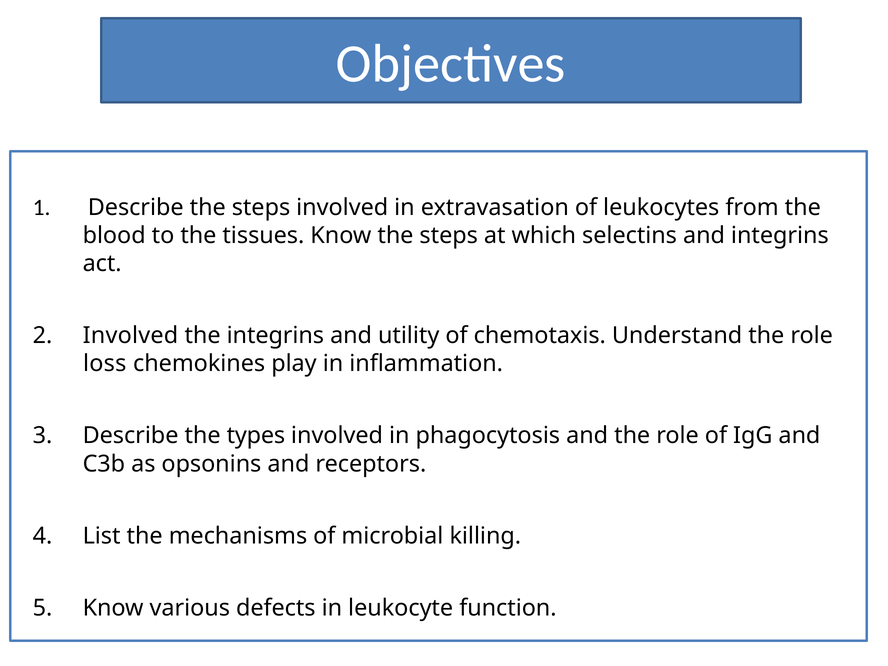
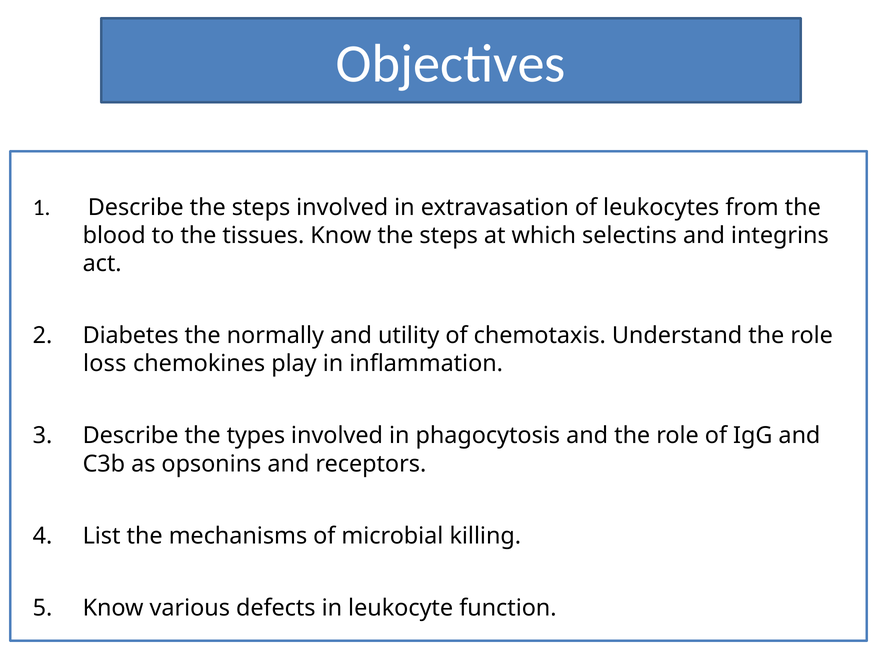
Involved: Involved -> Diabetes (131, 336)
the integrins: integrins -> normally (275, 336)
